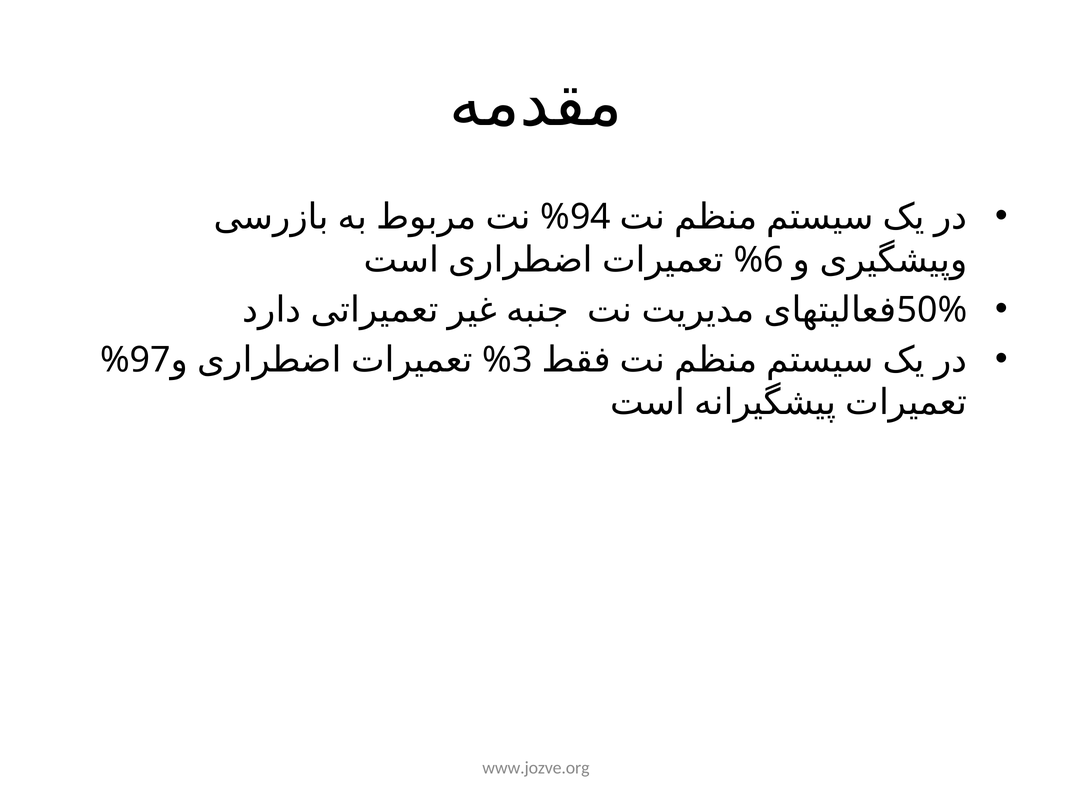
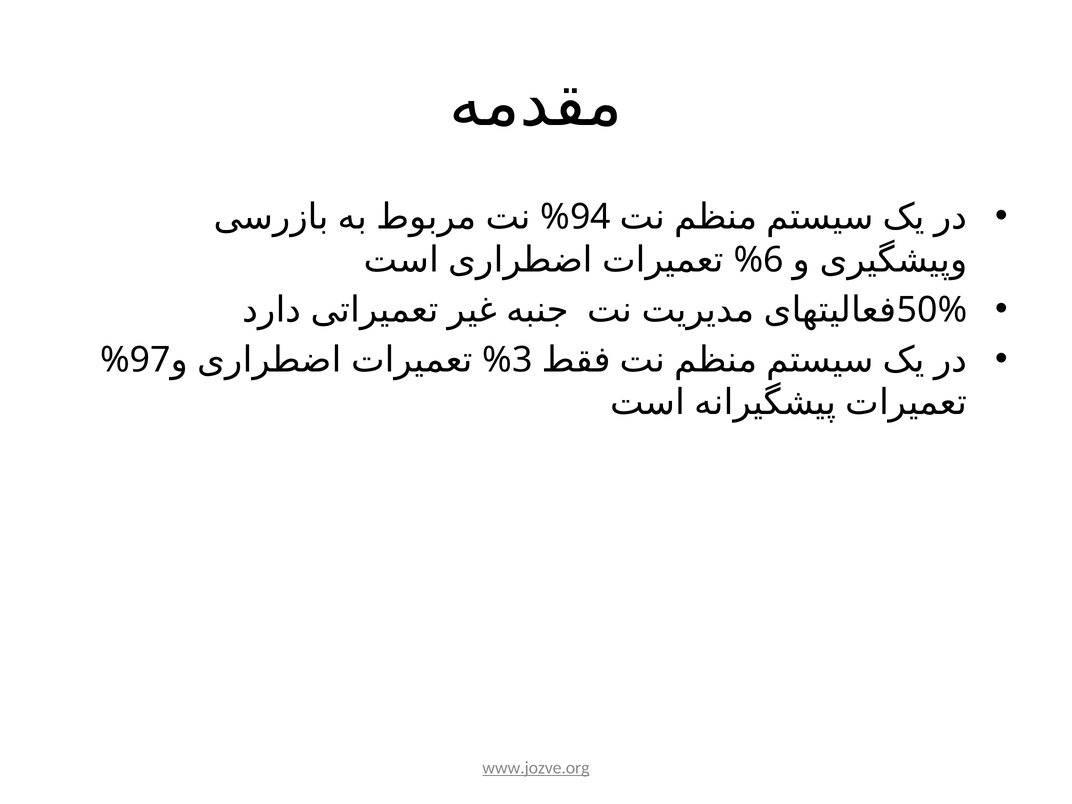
www.jozve.org underline: none -> present (536, 768)
